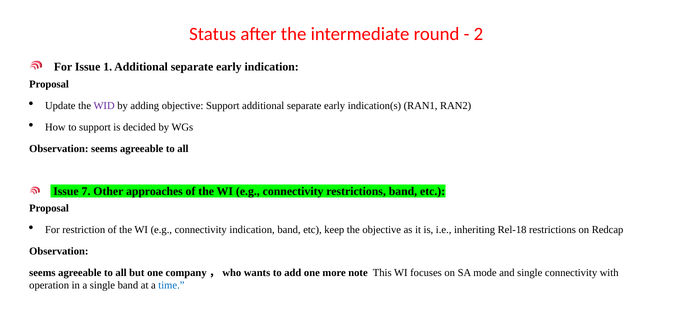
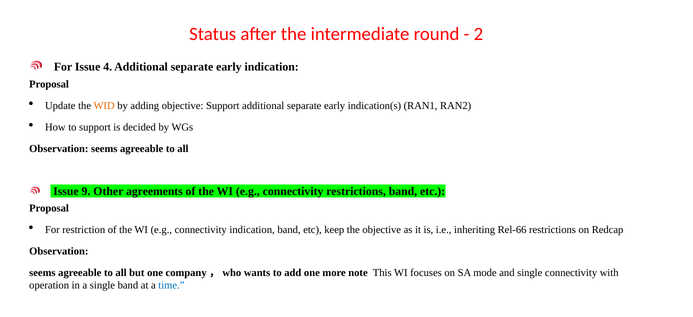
1: 1 -> 4 (108, 67)
WID colour: purple -> orange (104, 106)
7: 7 -> 9 (86, 191)
approaches: approaches -> agreements (154, 191)
Rel-18: Rel-18 -> Rel-66 (512, 230)
